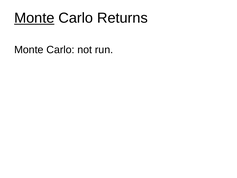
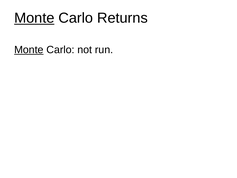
Monte underline: none -> present (29, 50)
